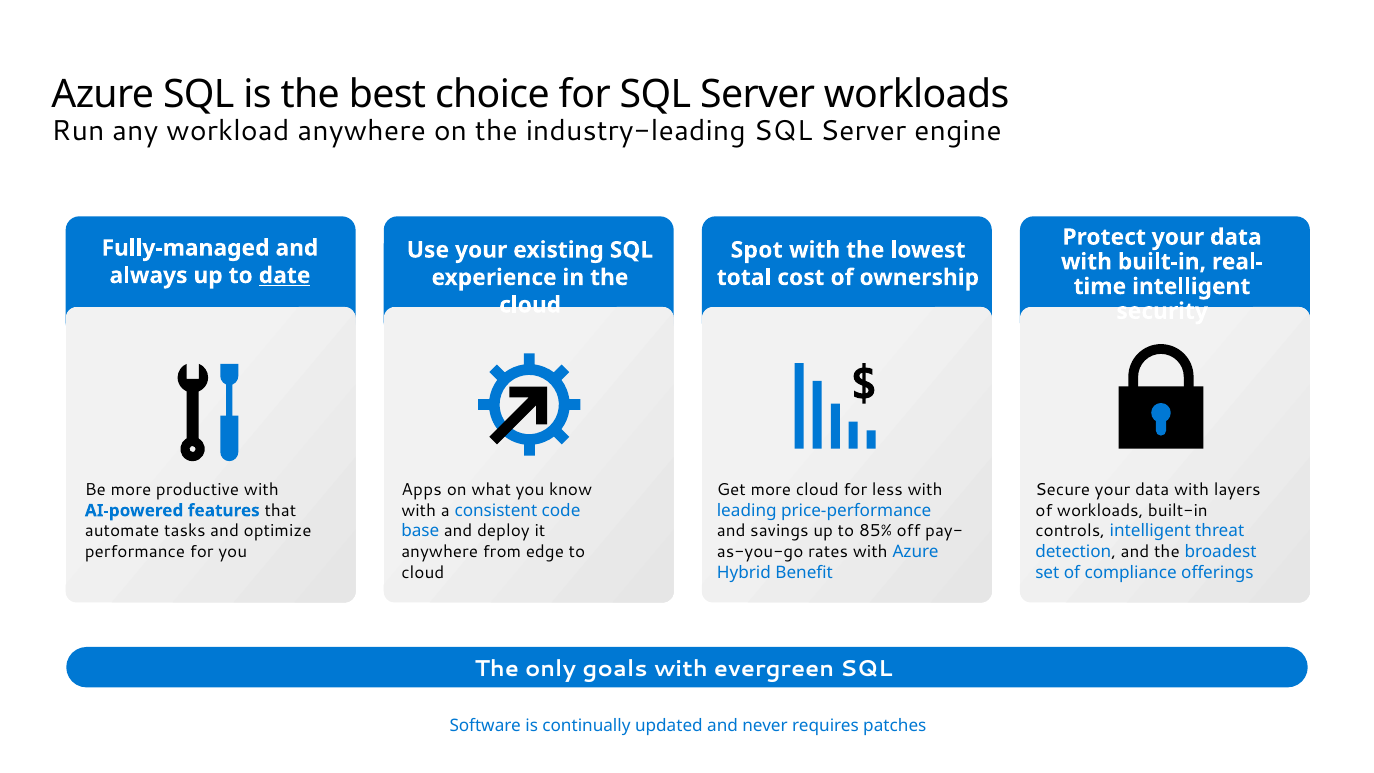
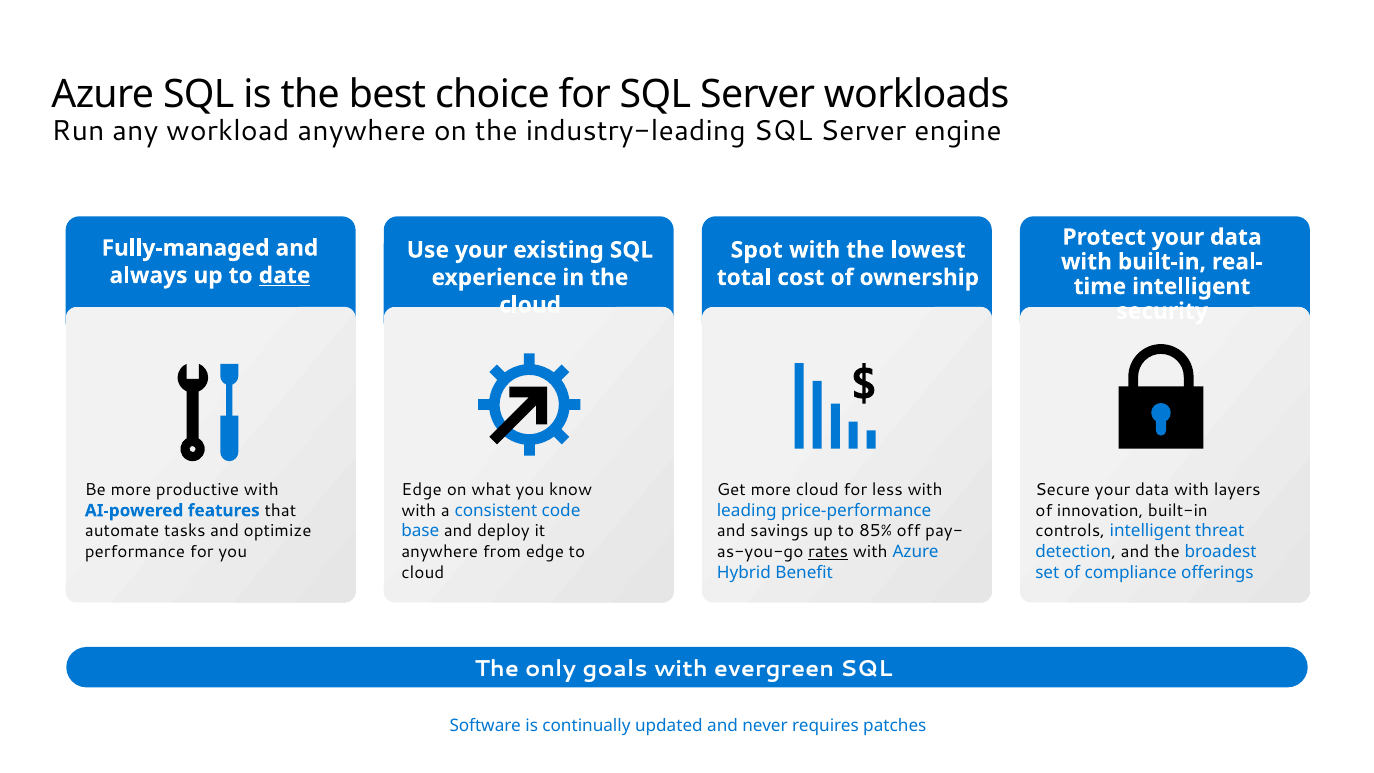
Apps: Apps -> Edge (422, 490)
of workloads: workloads -> innovation (1100, 511)
rates underline: none -> present (828, 552)
